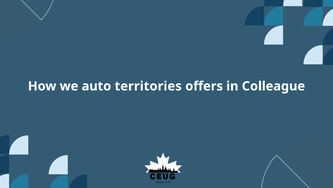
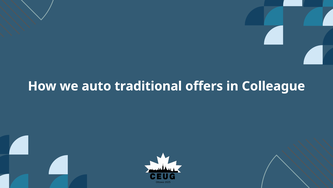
territories: territories -> traditional (148, 86)
